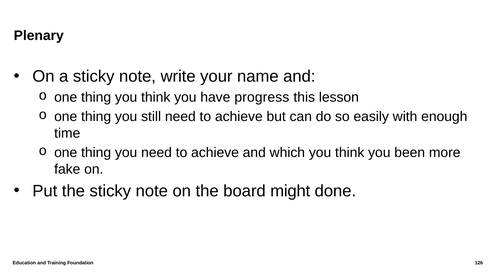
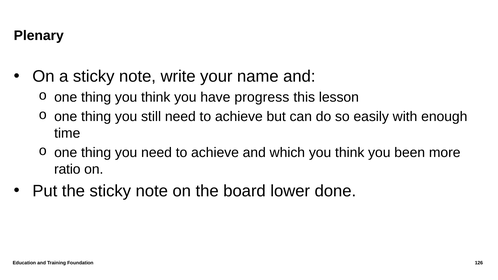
fake: fake -> ratio (67, 169)
might: might -> lower (290, 191)
